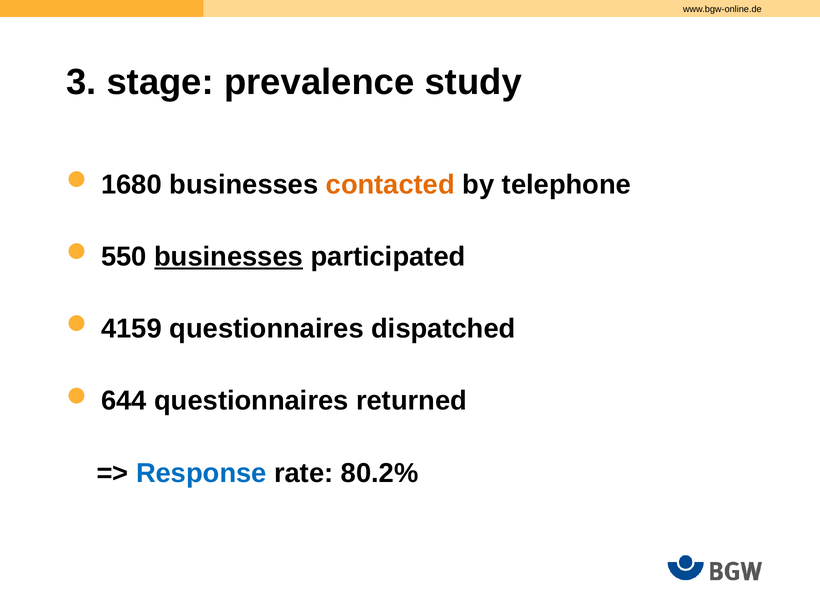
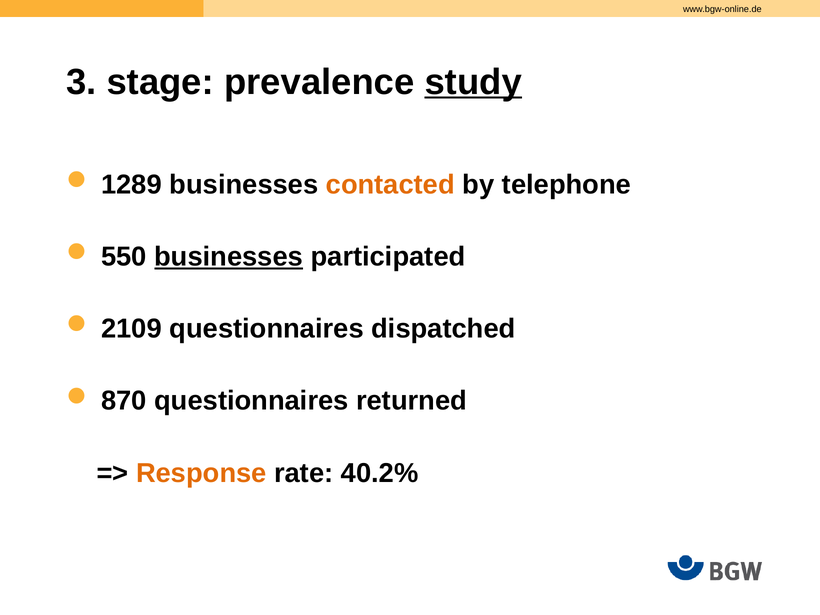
study underline: none -> present (473, 82)
1680: 1680 -> 1289 (131, 185)
4159: 4159 -> 2109 (131, 329)
644: 644 -> 870 (124, 401)
Response colour: blue -> orange (201, 473)
80.2%: 80.2% -> 40.2% (380, 473)
